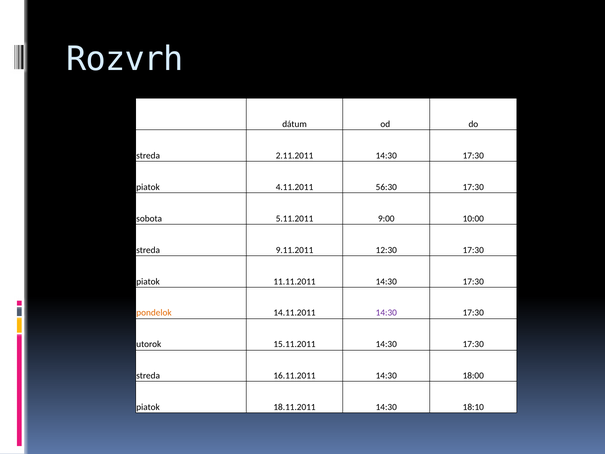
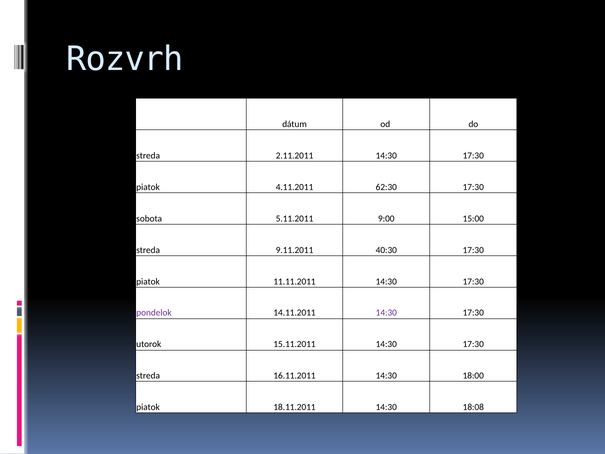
56:30: 56:30 -> 62:30 (386, 187)
10:00: 10:00 -> 15:00 (473, 218)
12:30: 12:30 -> 40:30 (386, 250)
pondelok colour: orange -> purple (154, 313)
18:10: 18:10 -> 18:08 (473, 407)
